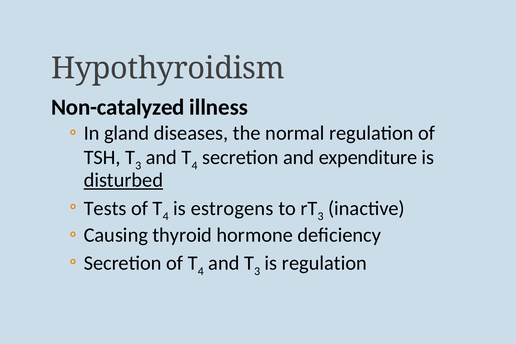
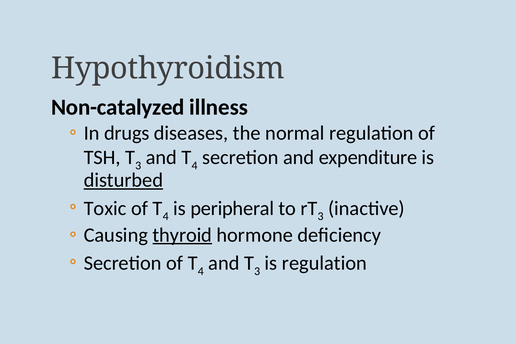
gland: gland -> drugs (127, 133)
Tests: Tests -> Toxic (105, 208)
estrogens: estrogens -> peripheral (232, 208)
thyroid underline: none -> present (182, 235)
